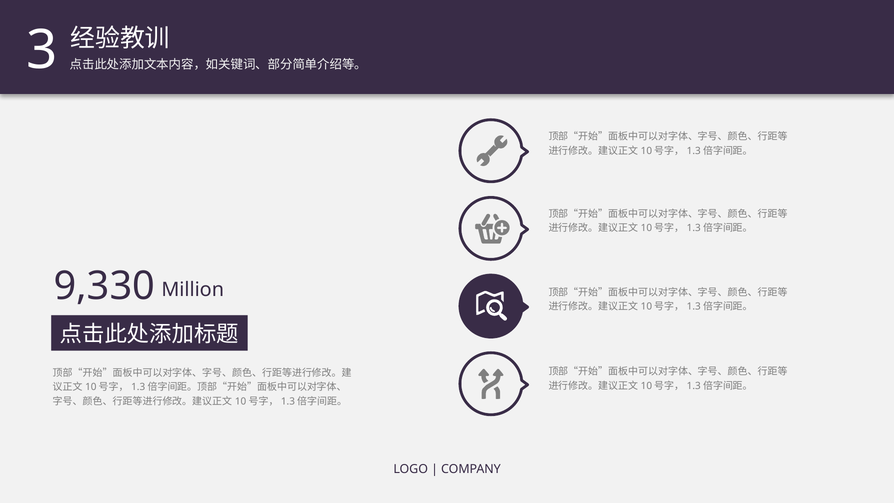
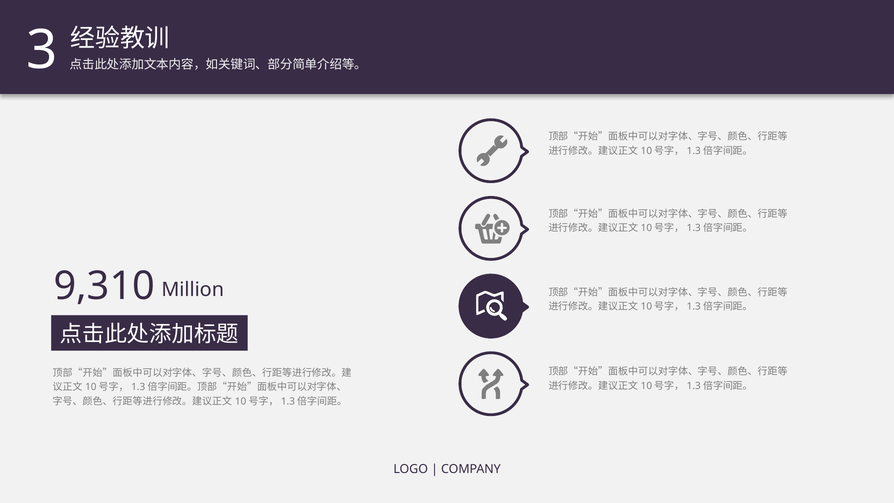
9,330: 9,330 -> 9,310 (104, 286)
